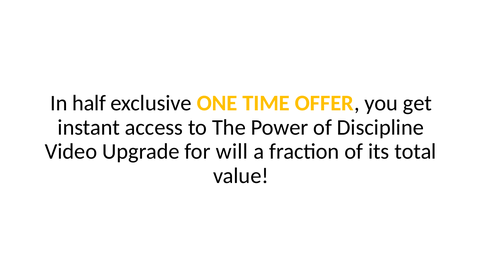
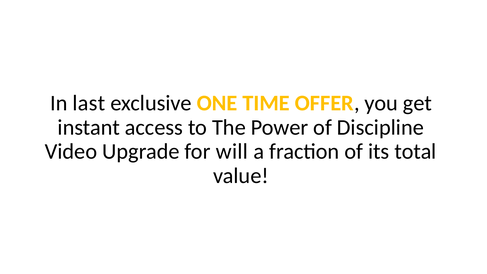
half: half -> last (89, 103)
